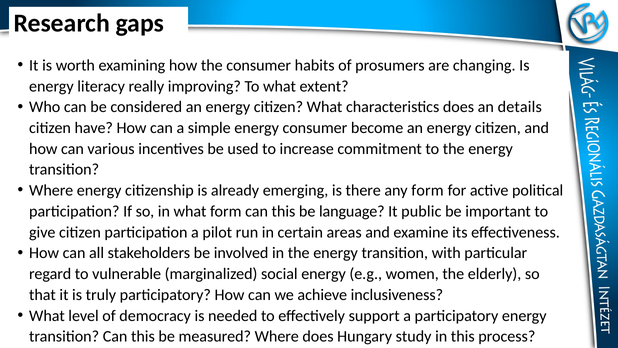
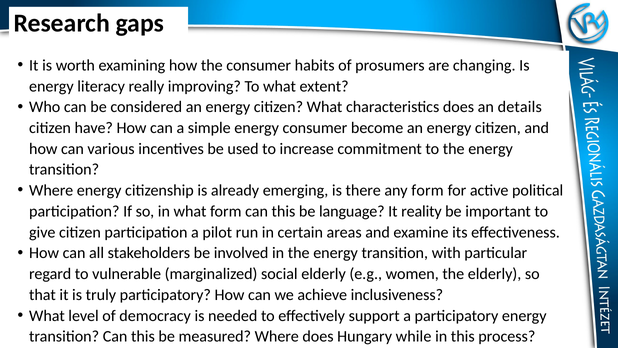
public: public -> reality (421, 211)
social energy: energy -> elderly (324, 274)
study: study -> while (414, 336)
